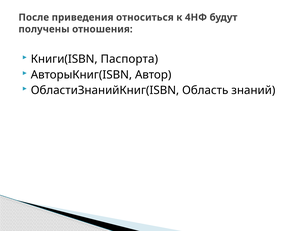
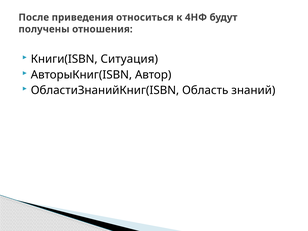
Паспорта: Паспорта -> Ситуация (129, 59)
